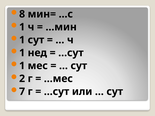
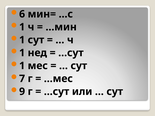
8: 8 -> 6 (22, 14)
2: 2 -> 7 (22, 79)
7: 7 -> 9 (22, 92)
